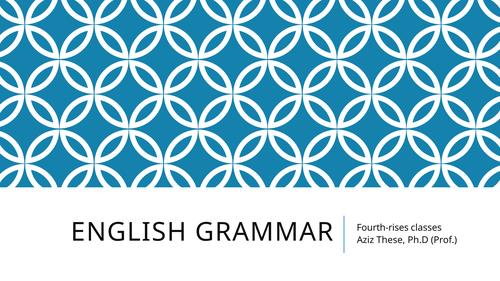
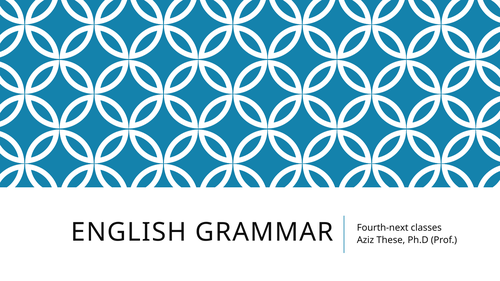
Fourth-rises: Fourth-rises -> Fourth-next (383, 228)
